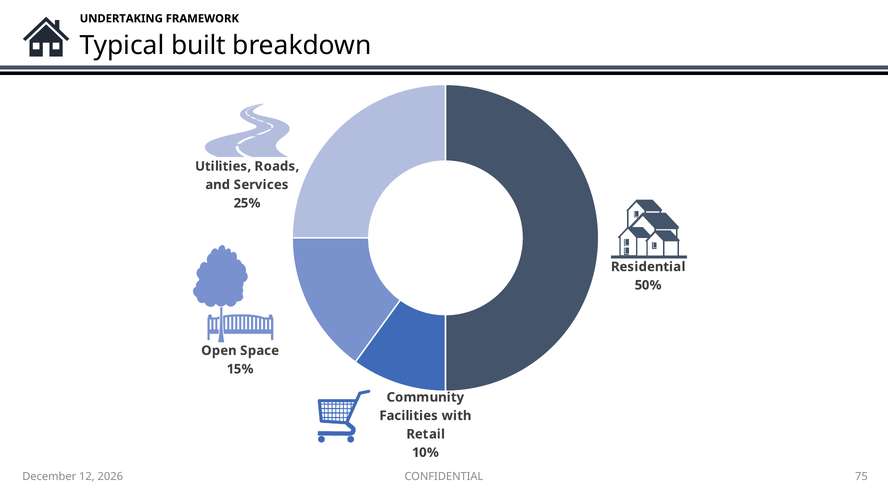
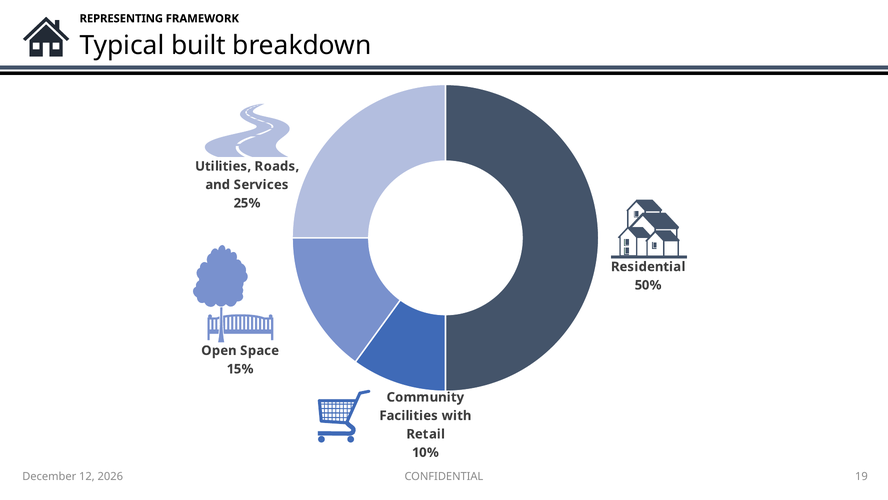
UNDERTAKING: UNDERTAKING -> REPRESENTING (121, 19)
75: 75 -> 19 (861, 476)
